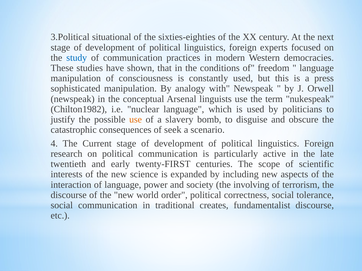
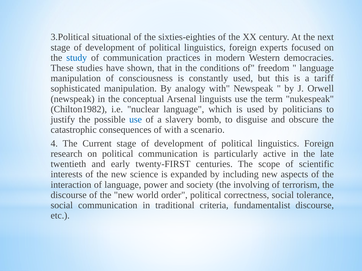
press: press -> tariff (324, 78)
use colour: orange -> blue (136, 120)
of seek: seek -> with (173, 130)
creates: creates -> criteria (214, 206)
